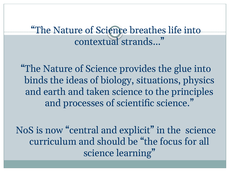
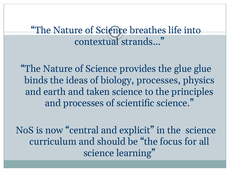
glue into: into -> glue (203, 69)
biology situations: situations -> processes (159, 80)
